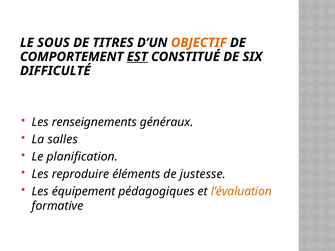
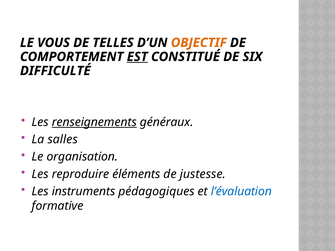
SOUS: SOUS -> VOUS (54, 43)
TITRES: TITRES -> TELLES (113, 43)
renseignements underline: none -> present (94, 122)
planification: planification -> organisation (82, 157)
équipement: équipement -> instruments (84, 192)
l’évaluation colour: orange -> blue (241, 192)
